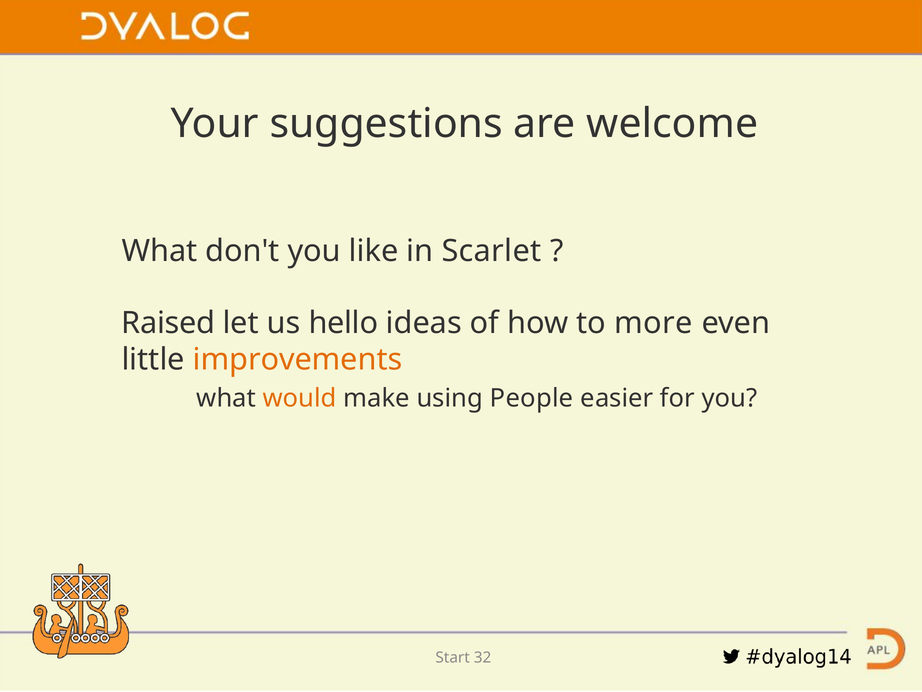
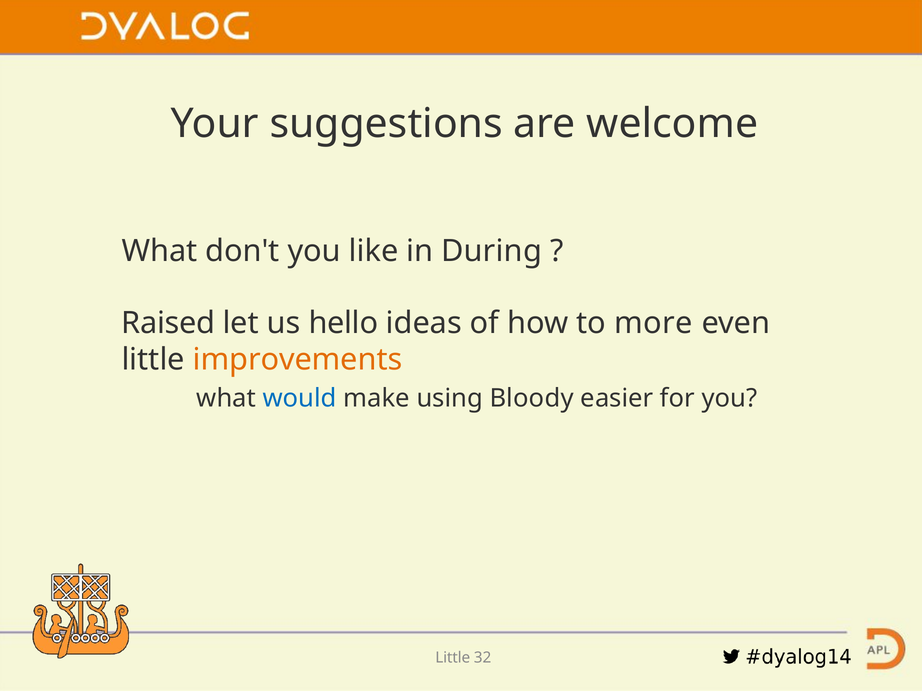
Scarlet: Scarlet -> During (492, 251)
would colour: orange -> blue (300, 398)
People: People -> Bloody (532, 398)
Start: Start -> Little (453, 657)
